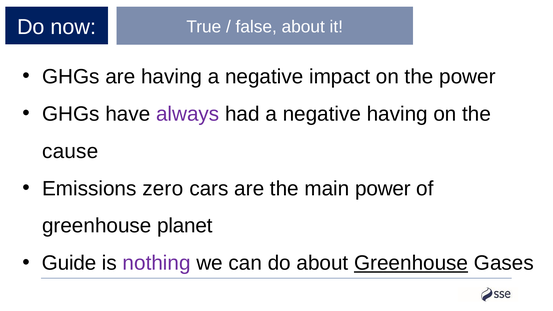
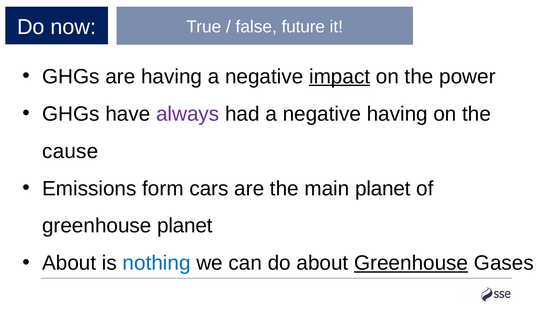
false about: about -> future (303, 27)
impact underline: none -> present (340, 77)
zero: zero -> form (163, 189)
main power: power -> planet (383, 189)
Guide: Guide -> About (69, 263)
nothing colour: purple -> blue (157, 263)
